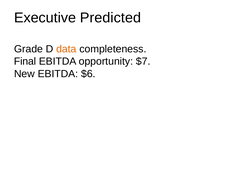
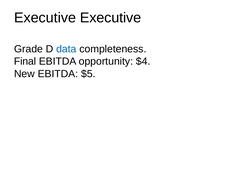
Executive Predicted: Predicted -> Executive (111, 18)
data colour: orange -> blue (66, 49)
$7: $7 -> $4 (143, 62)
$6: $6 -> $5 (88, 74)
